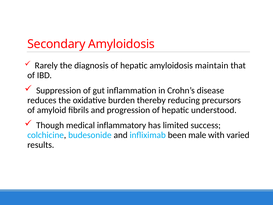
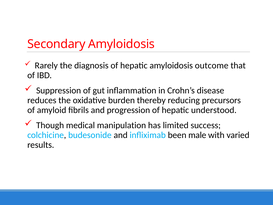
maintain: maintain -> outcome (212, 65)
inflammatory: inflammatory -> manipulation (121, 125)
